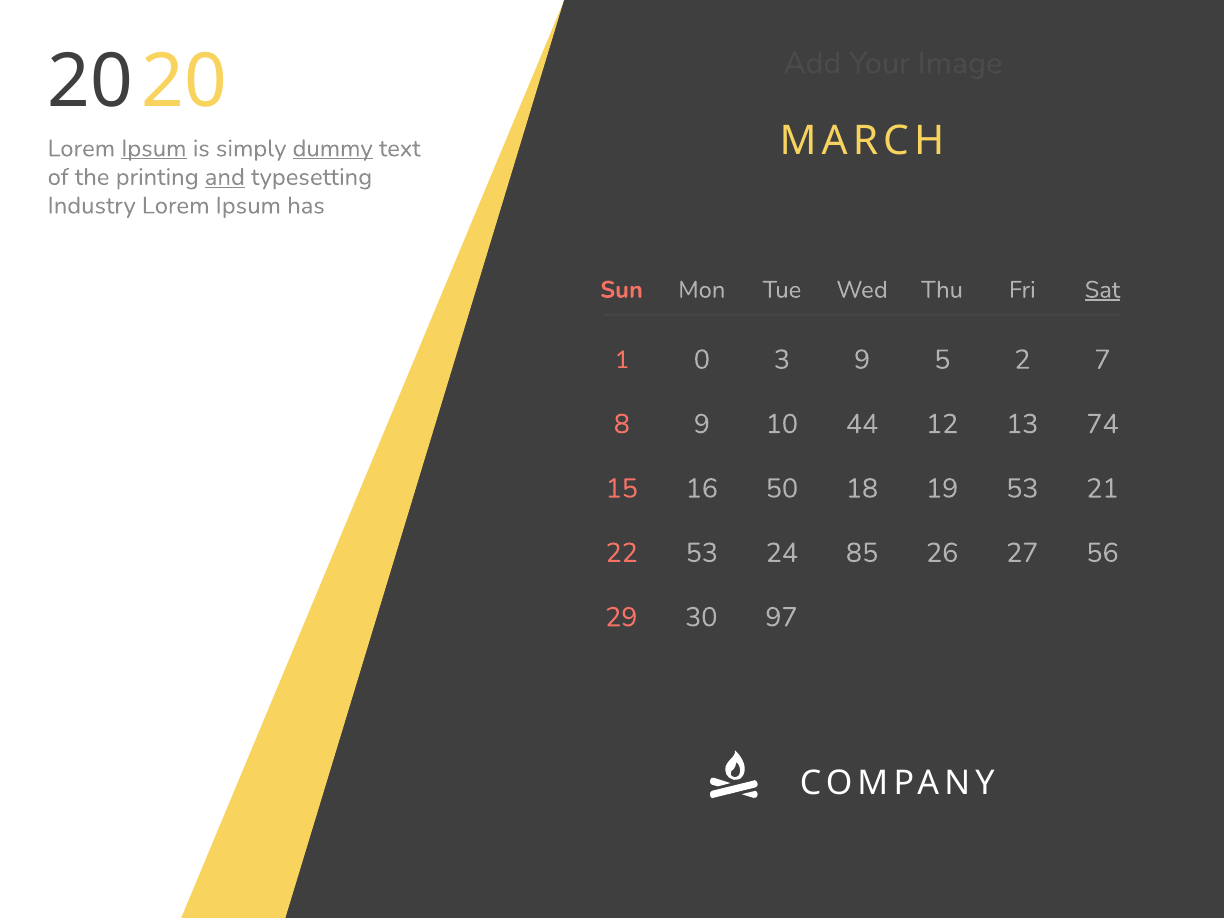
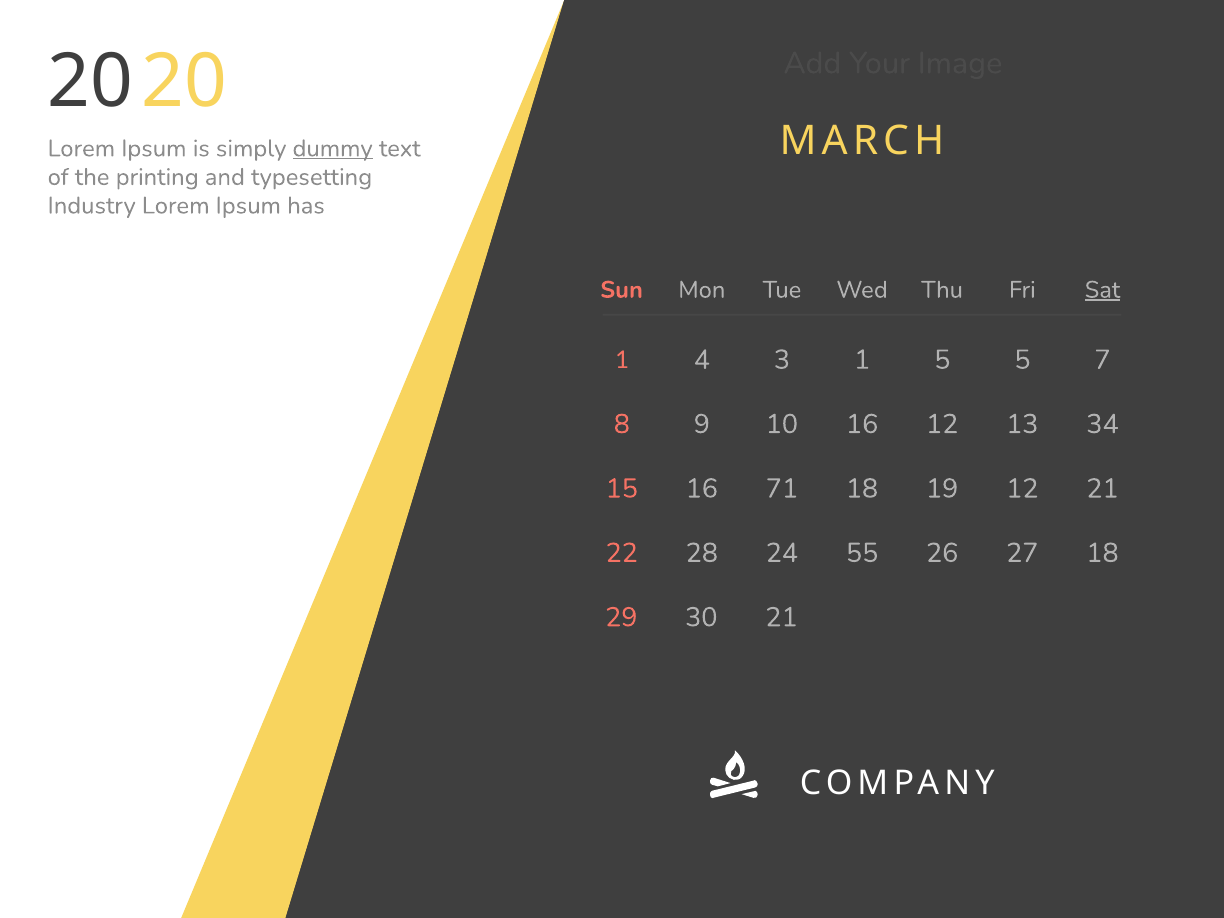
Ipsum underline: present -> none (154, 148)
and underline: present -> none (225, 177)
0: 0 -> 4 (702, 360)
3 9: 9 -> 1 (862, 360)
5 2: 2 -> 5 (1022, 360)
10 44: 44 -> 16 (862, 424)
74: 74 -> 34 (1102, 424)
50: 50 -> 71 (782, 489)
19 53: 53 -> 12 (1022, 489)
22 53: 53 -> 28 (702, 553)
85: 85 -> 55 (862, 553)
27 56: 56 -> 18 (1102, 553)
30 97: 97 -> 21 (781, 617)
